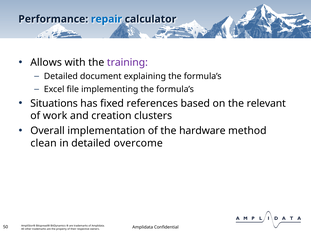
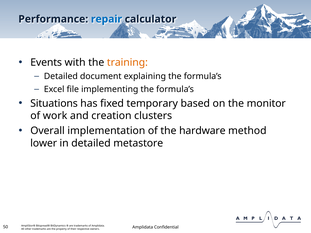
Allows: Allows -> Events (46, 63)
training colour: purple -> orange (127, 63)
references: references -> temporary (152, 103)
relevant: relevant -> monitor (266, 103)
clean: clean -> lower (44, 143)
overcome: overcome -> metastore (138, 143)
